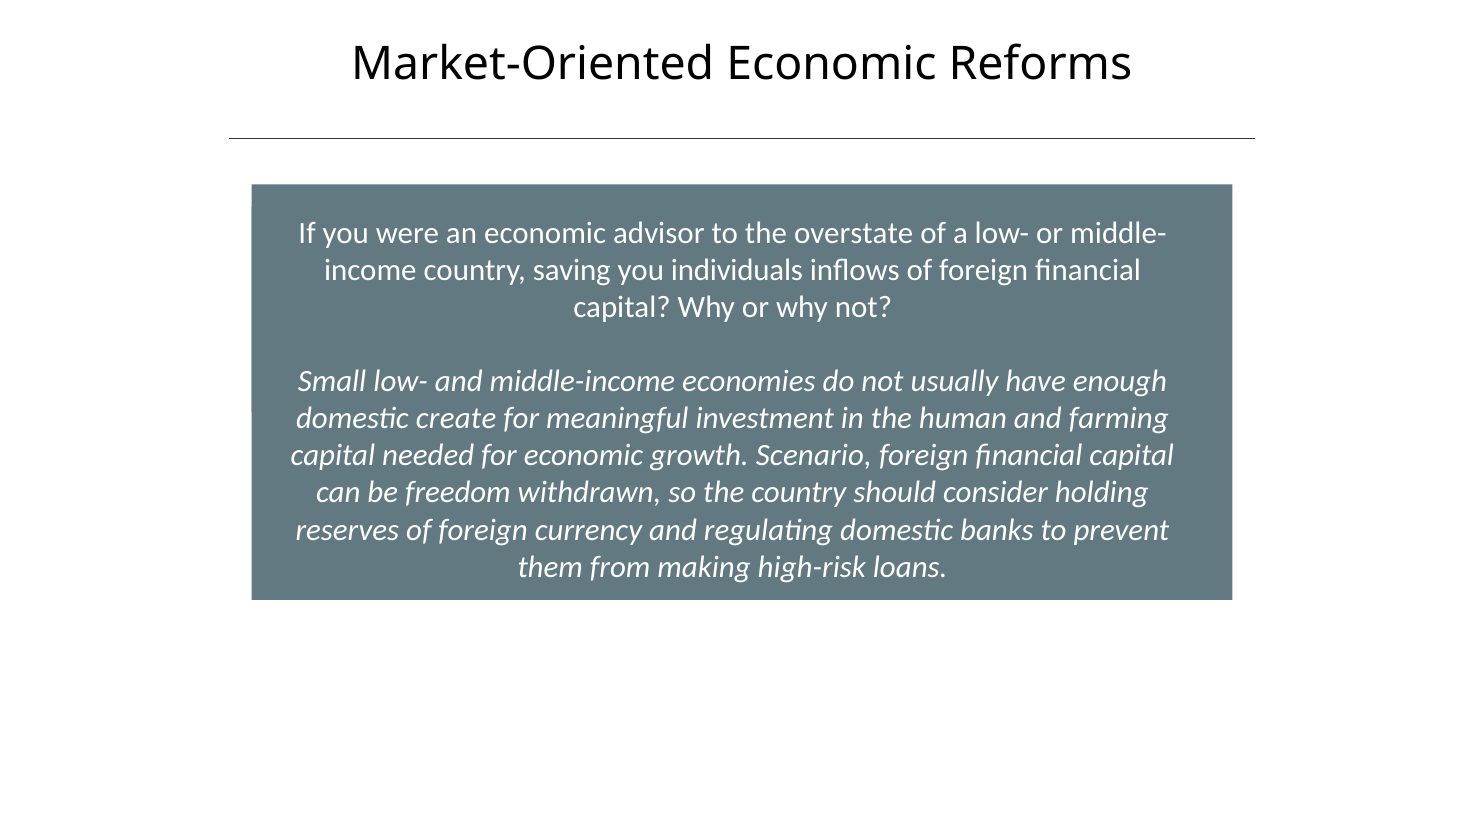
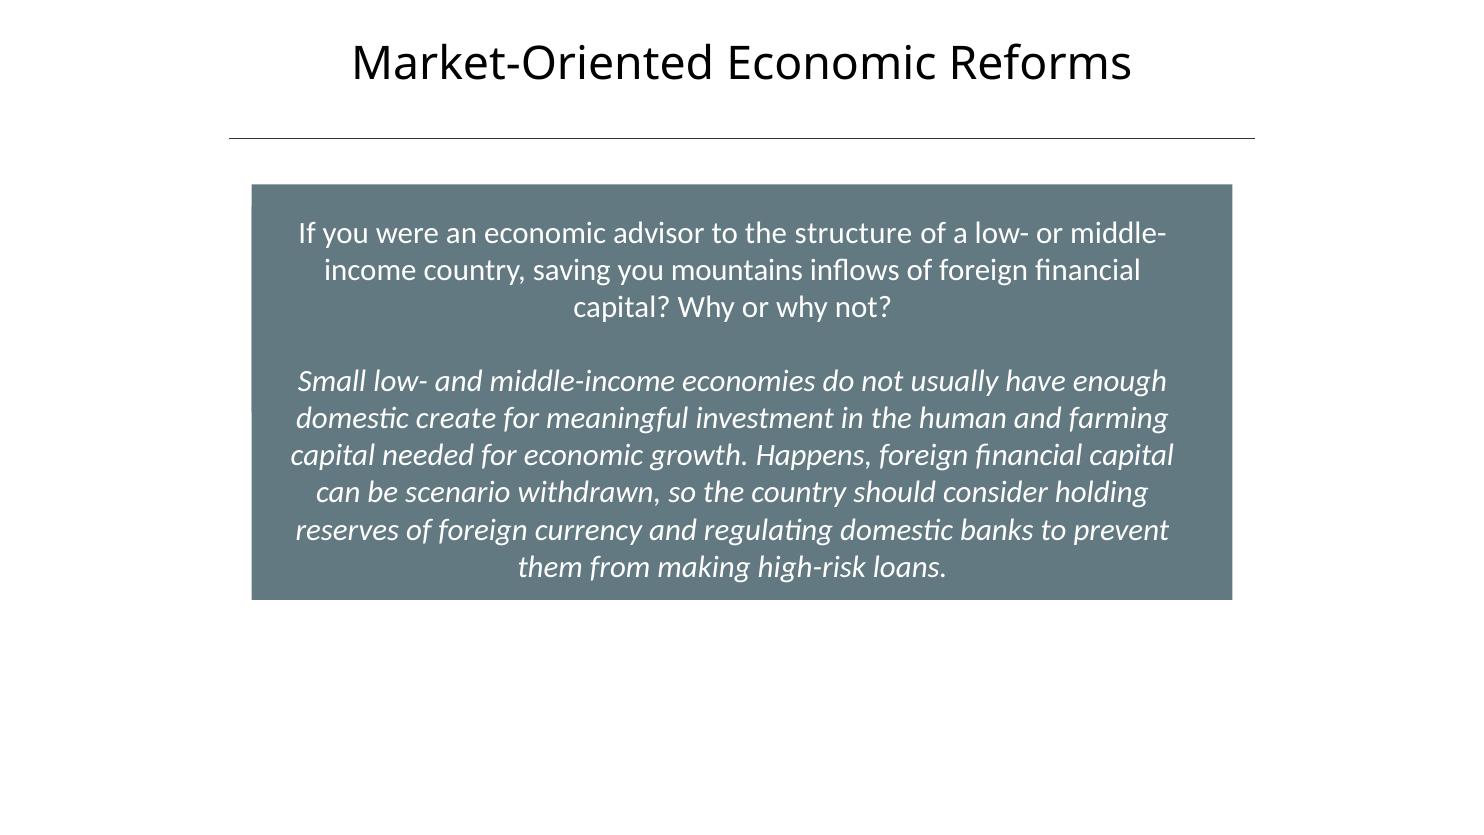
the overstate: overstate -> structure (853, 233)
individuals: individuals -> mountains (737, 270)
Scenario: Scenario -> Happens (814, 455)
freedom: freedom -> scenario (458, 493)
